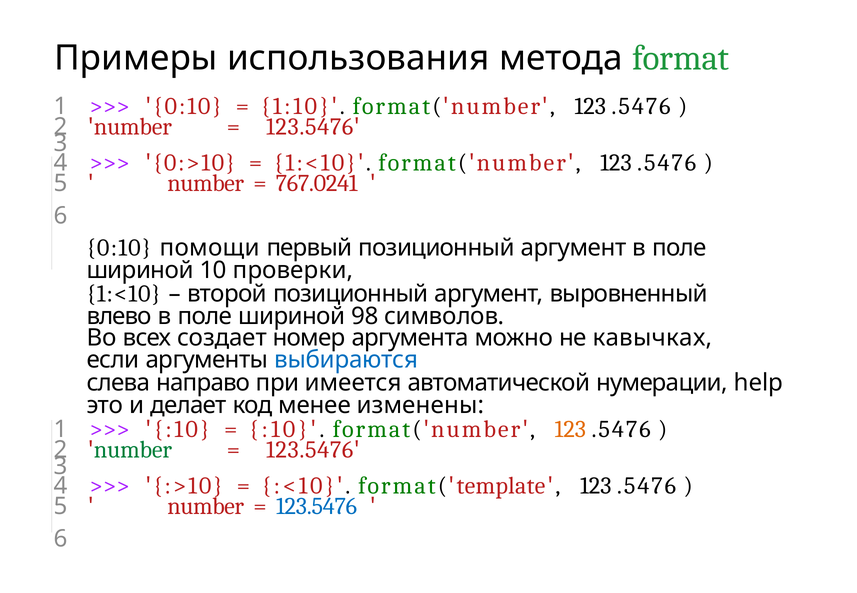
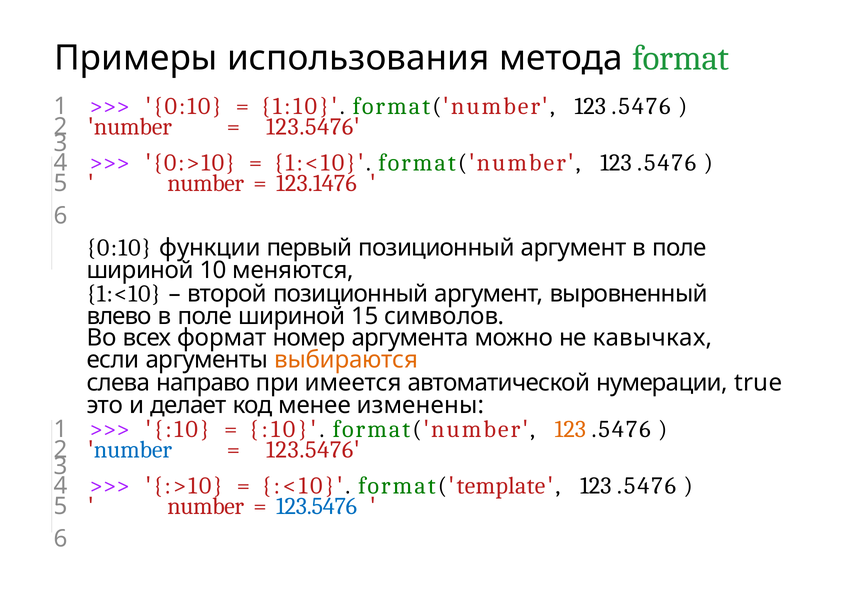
767.0241: 767.0241 -> 123.1476 (316, 183)
помощи: помощи -> функции (210, 248)
проверки: проверки -> меняются (293, 270)
98: 98 -> 15 (365, 316)
создает: создает -> формат (222, 338)
выбираются colour: blue -> orange (346, 360)
help: help -> true (758, 383)
number colour: green -> blue (133, 450)
